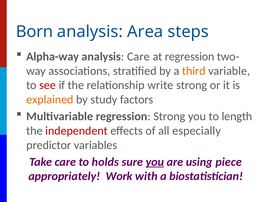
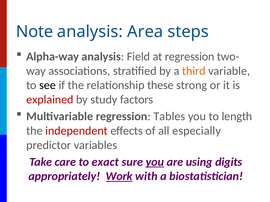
Born: Born -> Note (35, 32)
analysis Care: Care -> Field (138, 57)
see colour: red -> black (48, 85)
write: write -> these (160, 85)
explained colour: orange -> red (50, 100)
regression Strong: Strong -> Tables (169, 117)
holds: holds -> exact (105, 162)
piece: piece -> digits (229, 162)
Work underline: none -> present (119, 177)
